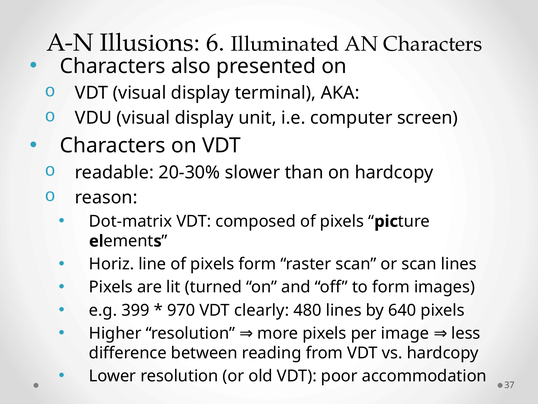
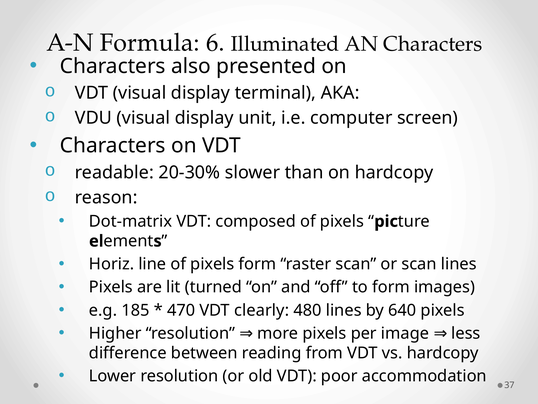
Illusions: Illusions -> Formula (150, 42)
399: 399 -> 185 (135, 310)
970: 970 -> 470 (181, 310)
